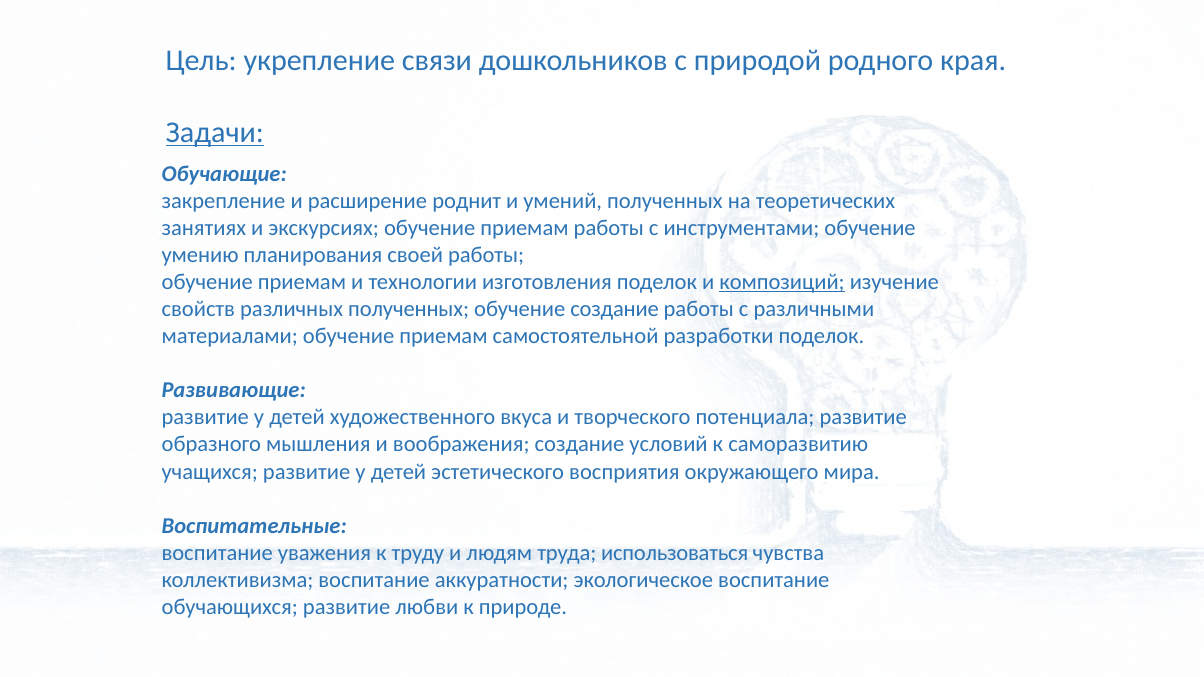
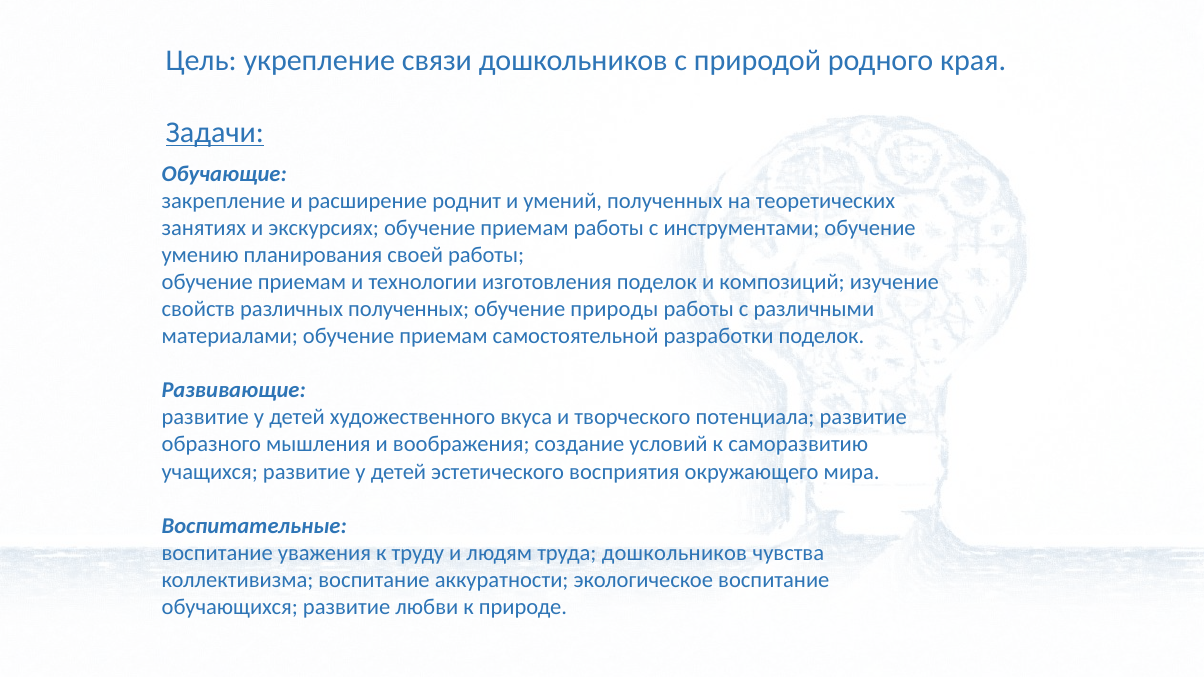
композиций underline: present -> none (782, 282)
обучение создание: создание -> природы (614, 309)
труда использоваться: использоваться -> дошкольников (674, 553)
